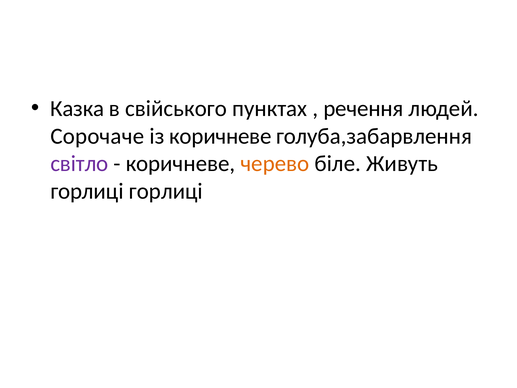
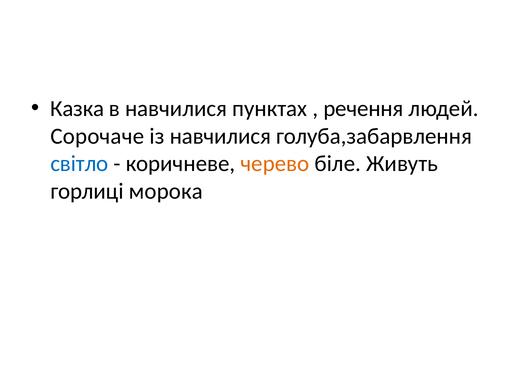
в свійського: свійського -> навчилися (176, 108)
із коричневе: коричневе -> навчилися (220, 136)
світло colour: purple -> blue (79, 164)
горлиці горлиці: горлиці -> морока (166, 191)
